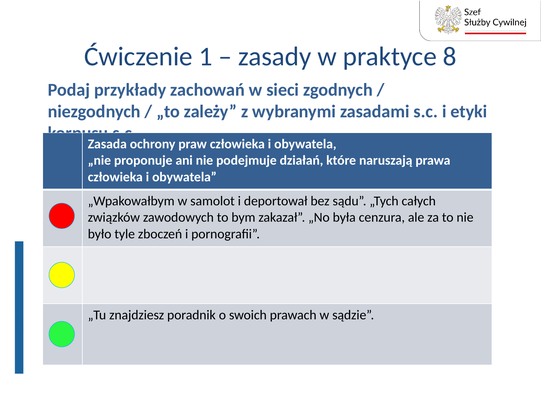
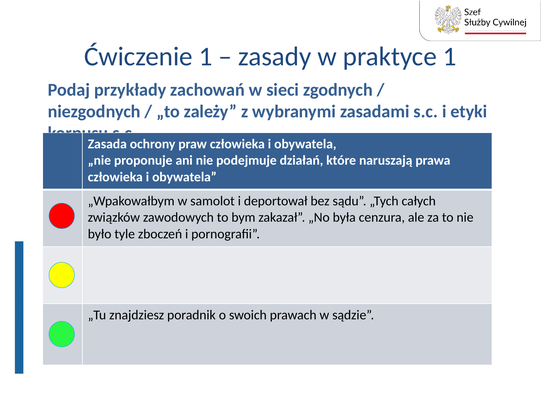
praktyce 8: 8 -> 1 (450, 57)
